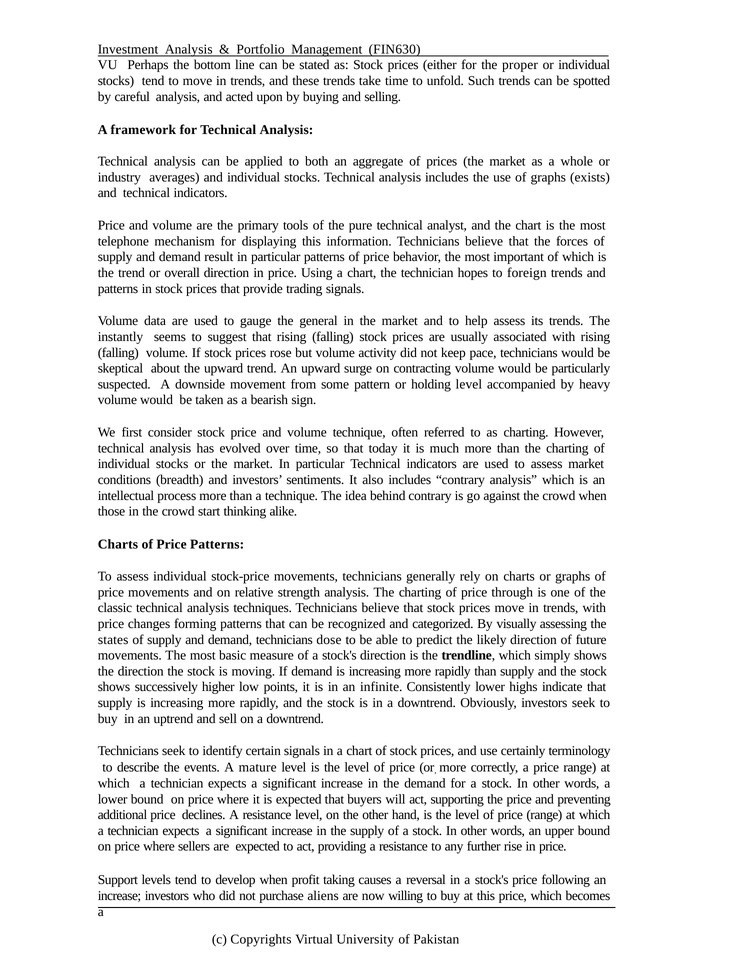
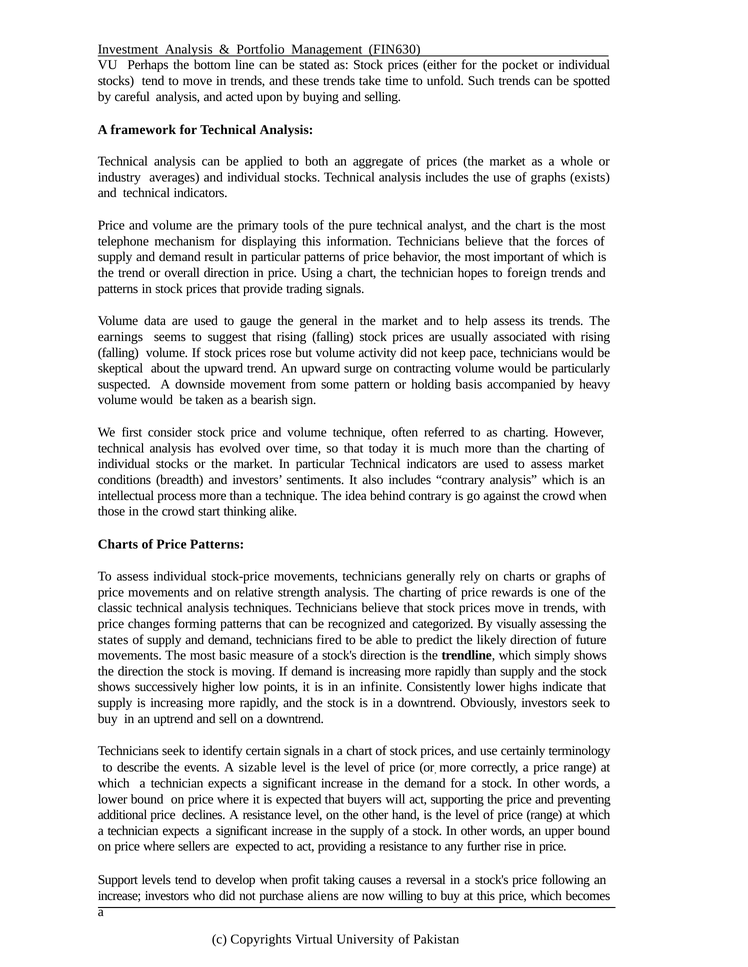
proper: proper -> pocket (520, 65)
instantly: instantly -> earnings (120, 337)
holding level: level -> basis (469, 385)
through: through -> rewards (512, 593)
dose: dose -> fired (329, 640)
mature: mature -> sizable (258, 768)
